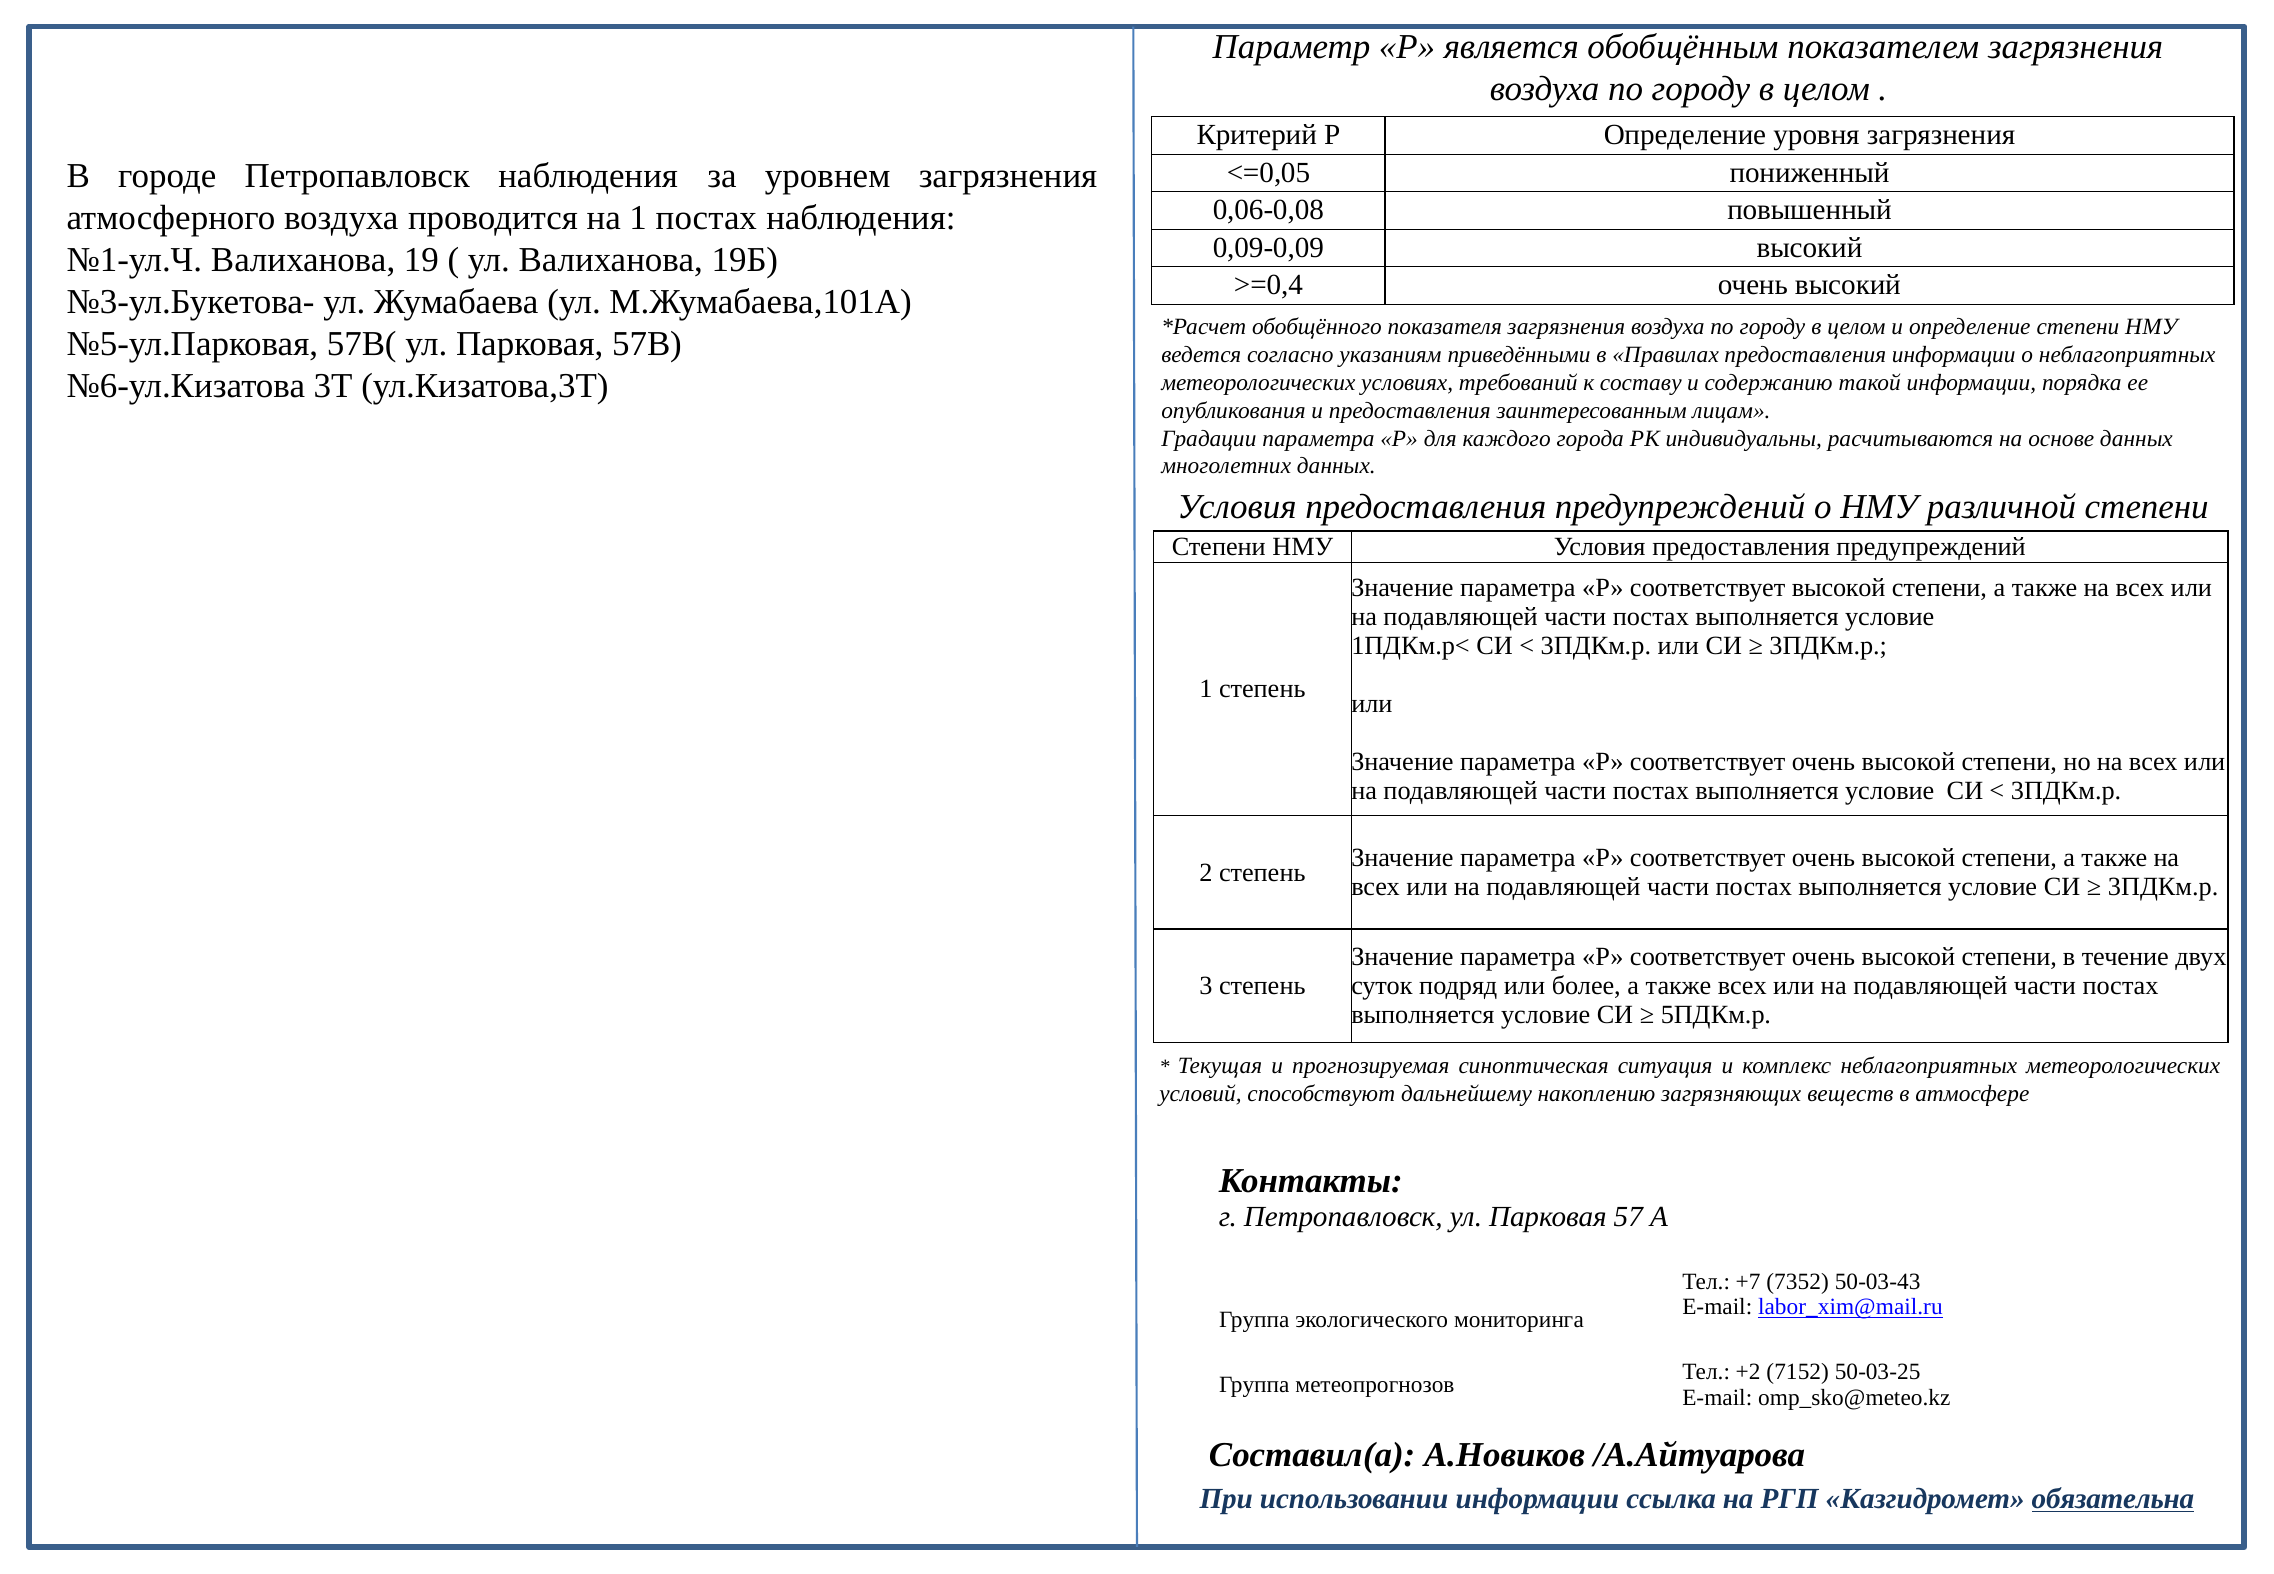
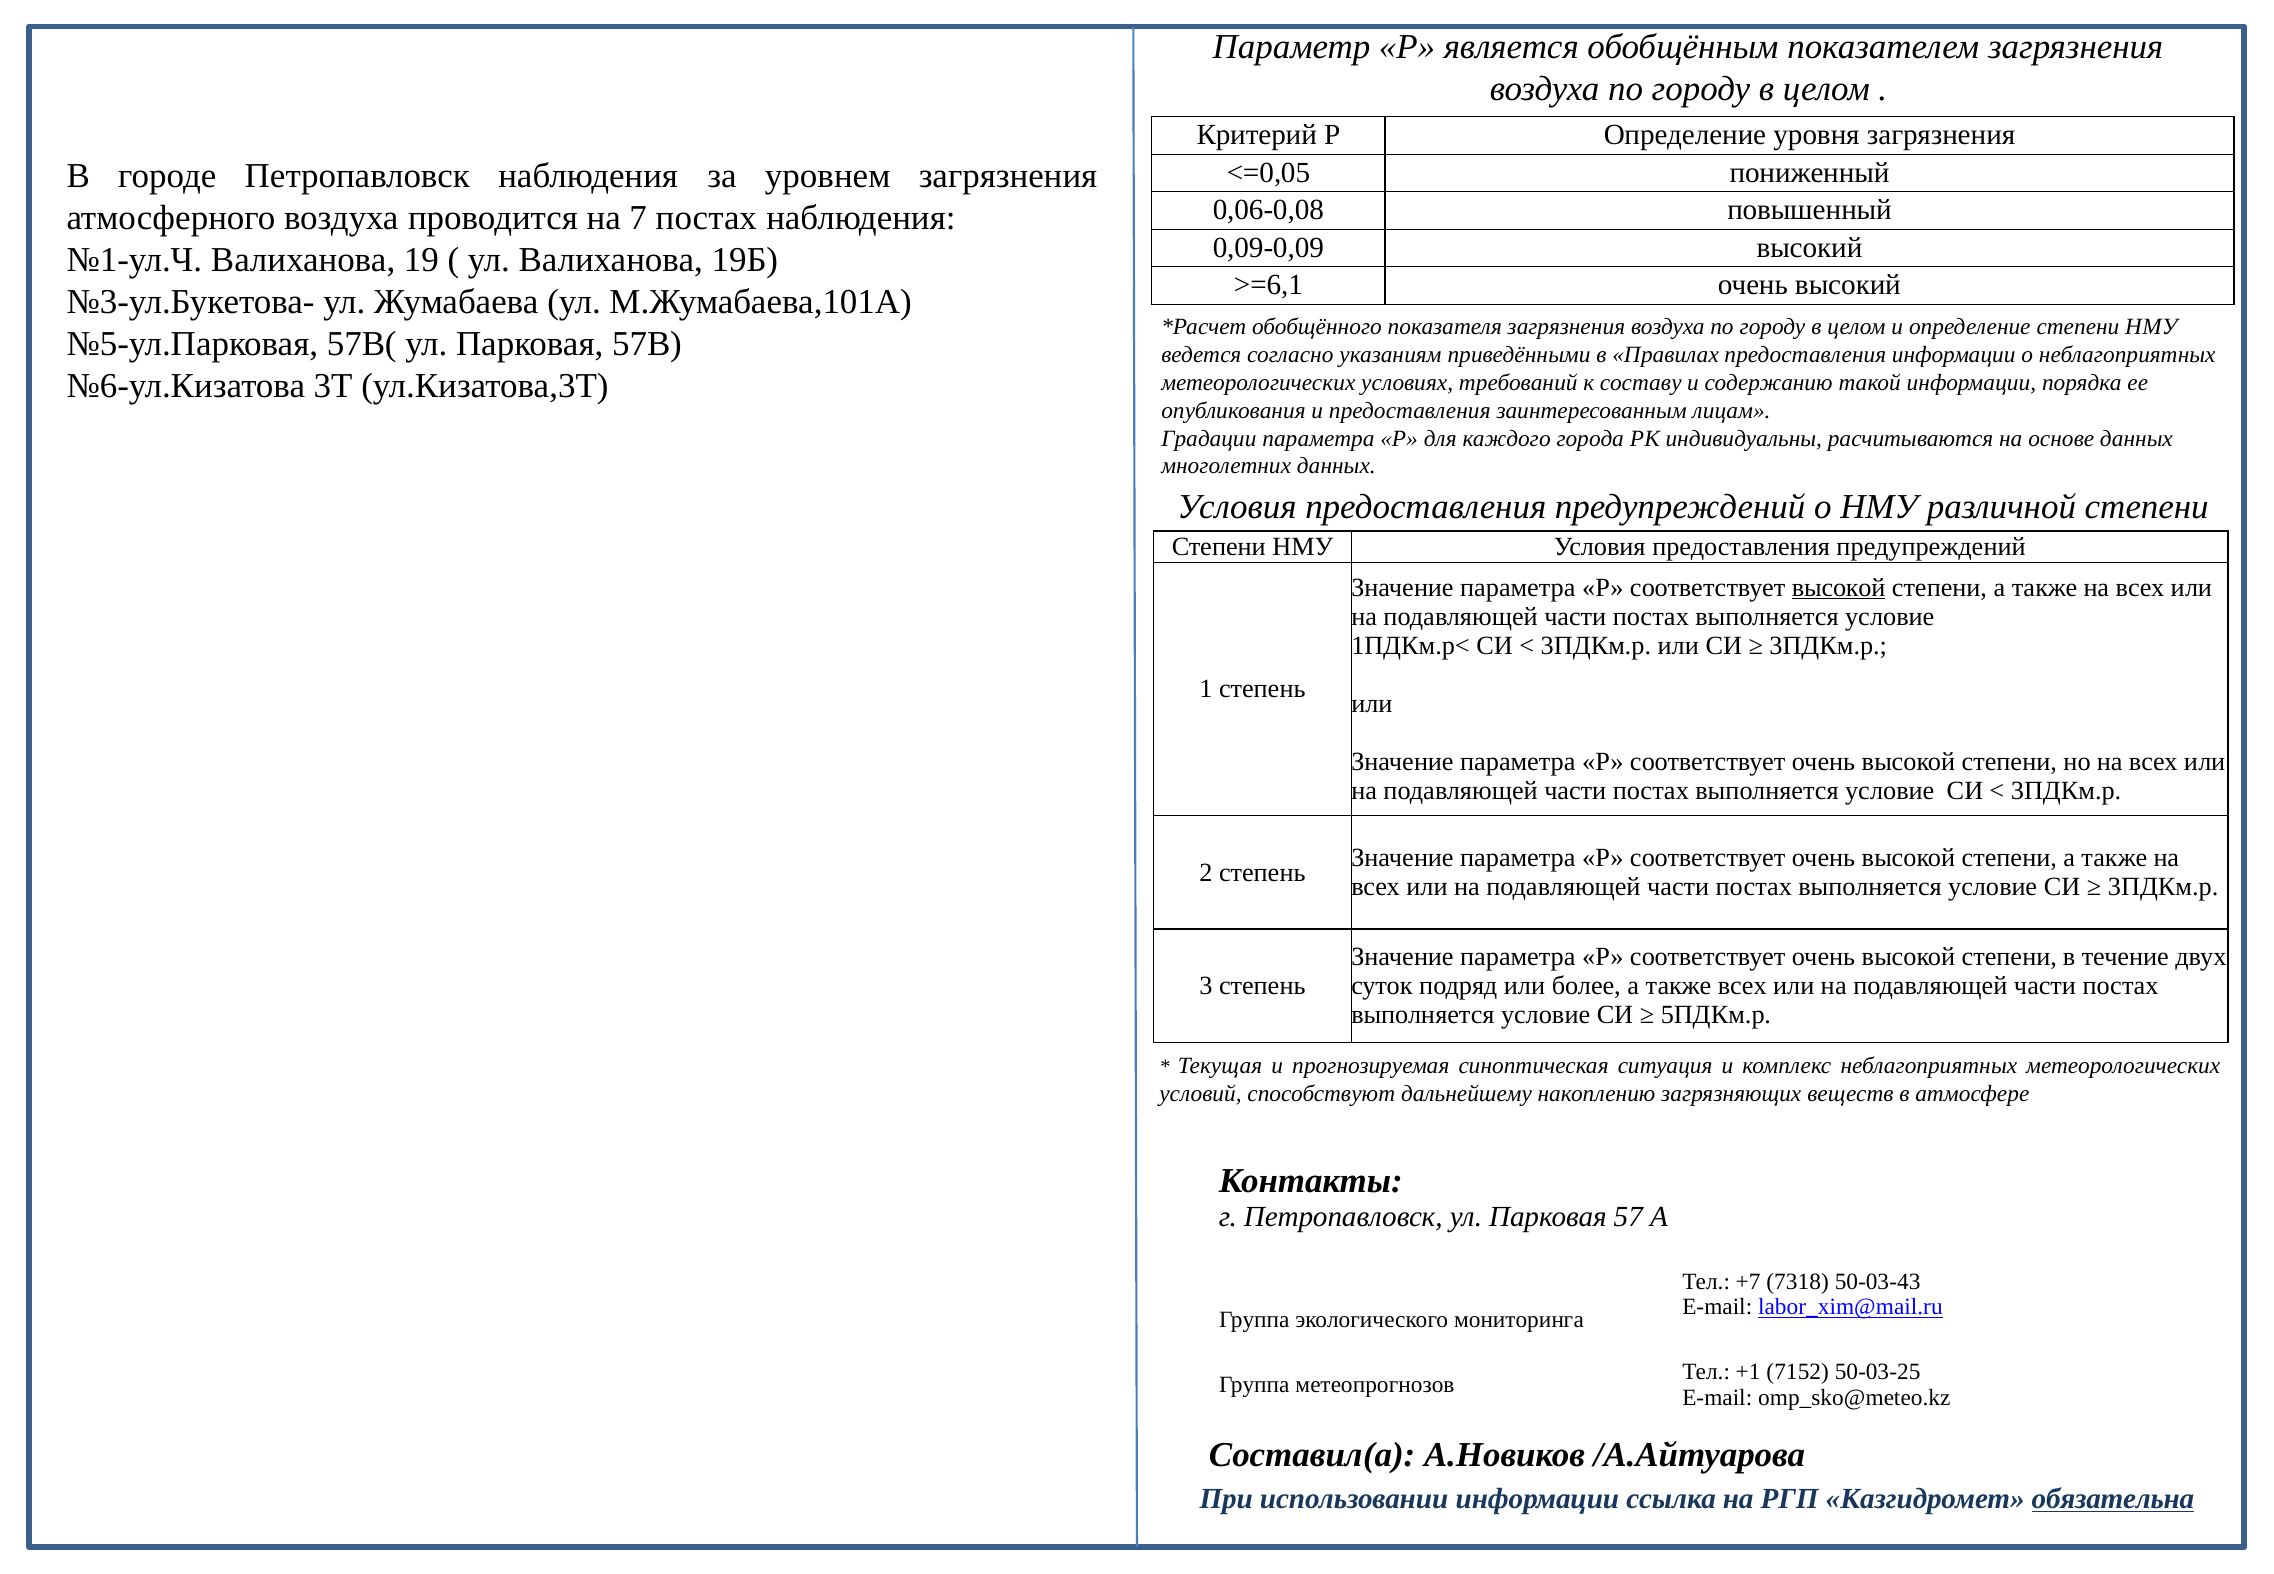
на 1: 1 -> 7 (638, 218)
>=0,4: >=0,4 -> >=6,1 (1268, 285)
высокой underline: none -> present (1839, 587)
7352: 7352 -> 7318 (1798, 1282)
+2: +2 -> +1 (1748, 1373)
